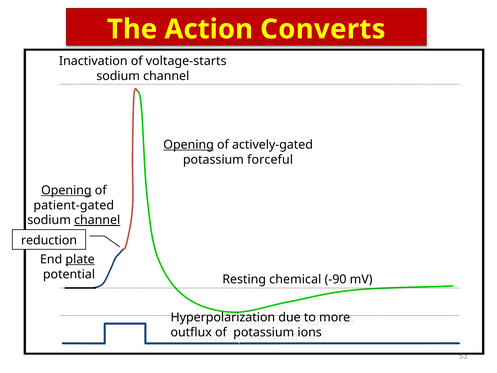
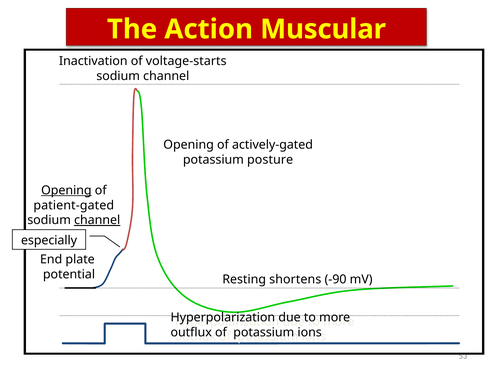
Converts: Converts -> Muscular (323, 29)
Opening underline: present -> none (189, 145)
forceful: forceful -> posture (270, 160)
reduction: reduction -> especially (49, 240)
plate underline: present -> none (80, 259)
chemical: chemical -> shortens (295, 279)
